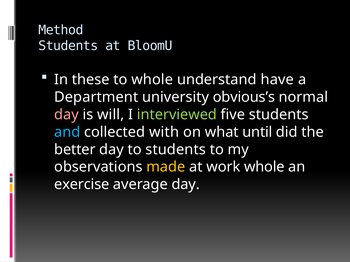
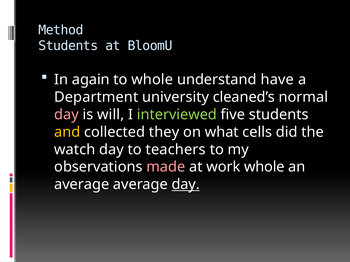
these: these -> again (91, 80)
obvious’s: obvious’s -> cleaned’s (244, 97)
and colour: light blue -> yellow (67, 132)
with: with -> they (164, 132)
until: until -> cells (257, 132)
better: better -> watch (75, 150)
to students: students -> teachers (176, 150)
made colour: yellow -> pink (166, 167)
exercise: exercise -> average (82, 185)
day underline: none -> present (186, 185)
